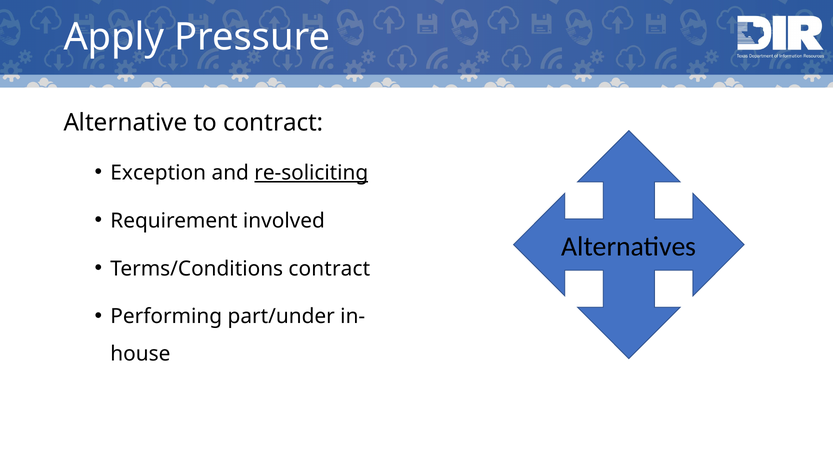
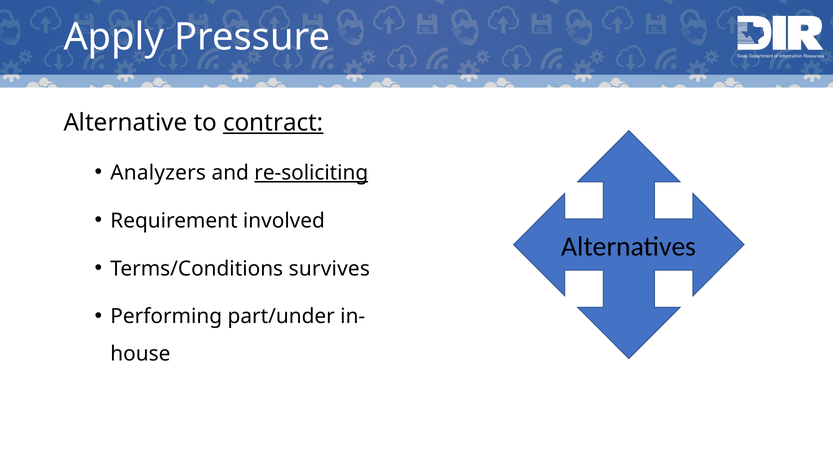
contract underline: none -> present (273, 122)
Exception: Exception -> Analyzers (158, 173)
Terms/Conditions contract: contract -> survives (329, 268)
